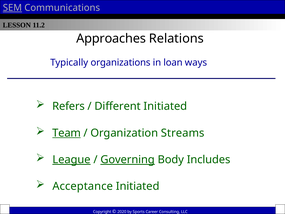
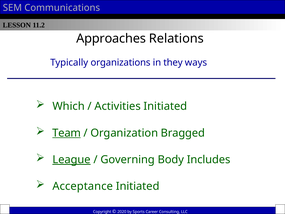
SEM underline: present -> none (12, 8)
loan: loan -> they (173, 62)
Refers: Refers -> Which (69, 106)
Different: Different -> Activities (118, 106)
Streams: Streams -> Bragged (183, 133)
Governing underline: present -> none (128, 159)
